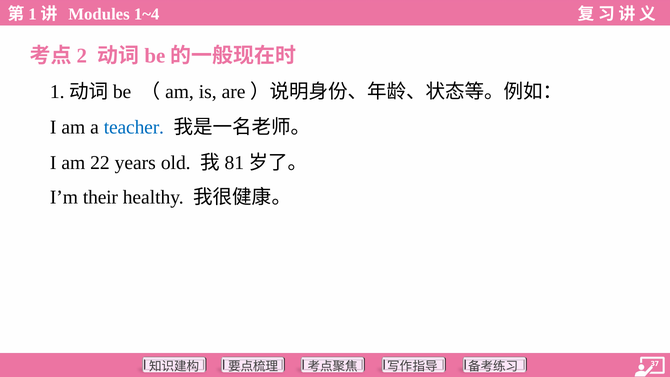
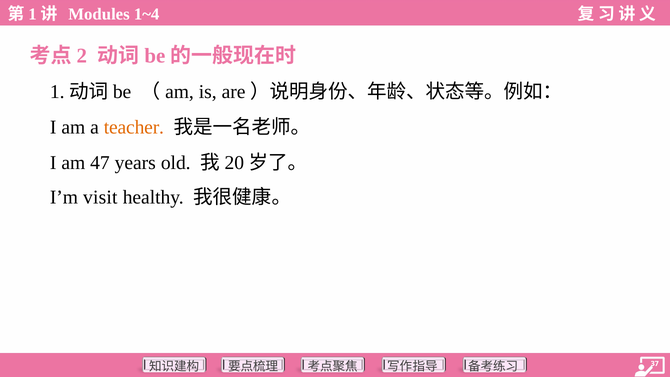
teacher colour: blue -> orange (134, 127)
22: 22 -> 47 (100, 163)
81: 81 -> 20 (234, 163)
their: their -> visit (100, 197)
